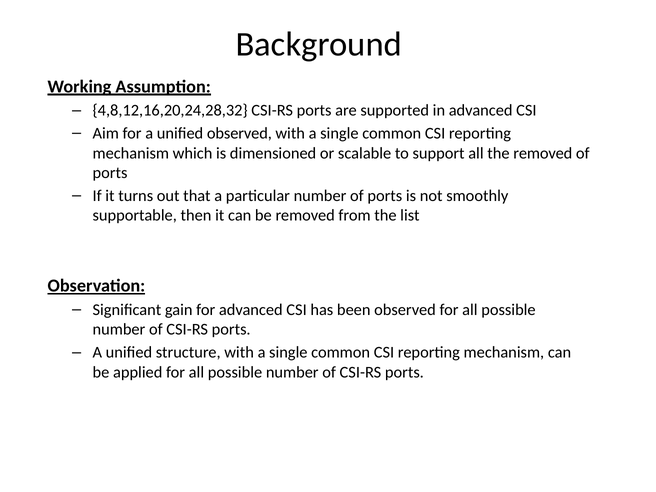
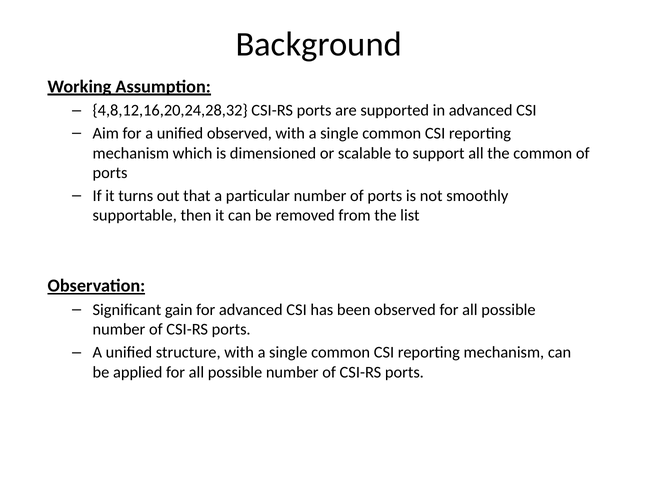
the removed: removed -> common (543, 153)
